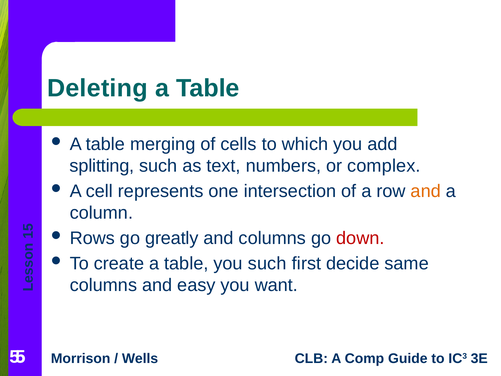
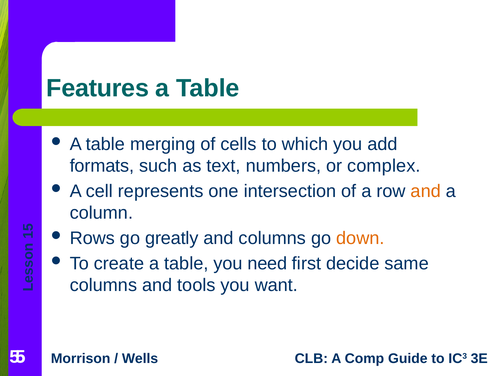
Deleting: Deleting -> Features (98, 88)
splitting: splitting -> formats (102, 166)
down colour: red -> orange (360, 238)
you such: such -> need (267, 263)
easy: easy -> tools (196, 285)
